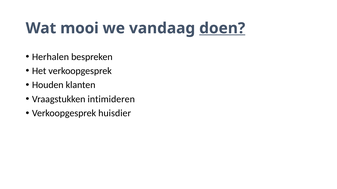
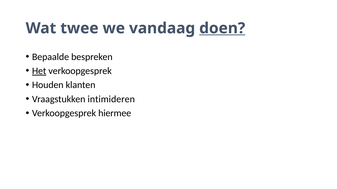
mooi: mooi -> twee (79, 28)
Herhalen: Herhalen -> Bepaalde (51, 57)
Het underline: none -> present (39, 71)
huisdier: huisdier -> hiermee (115, 113)
